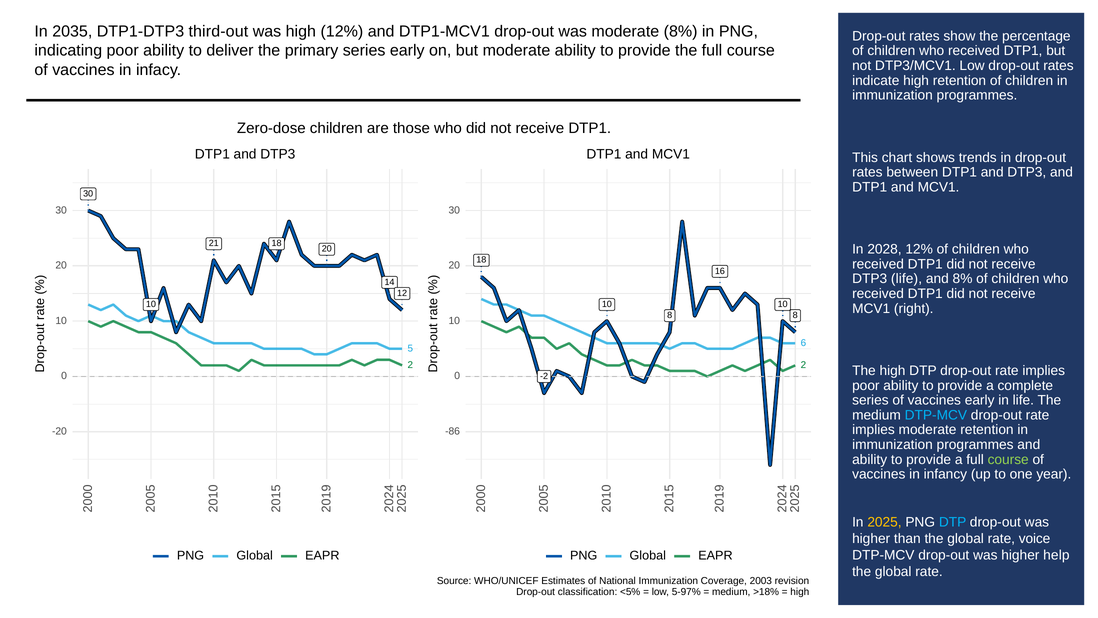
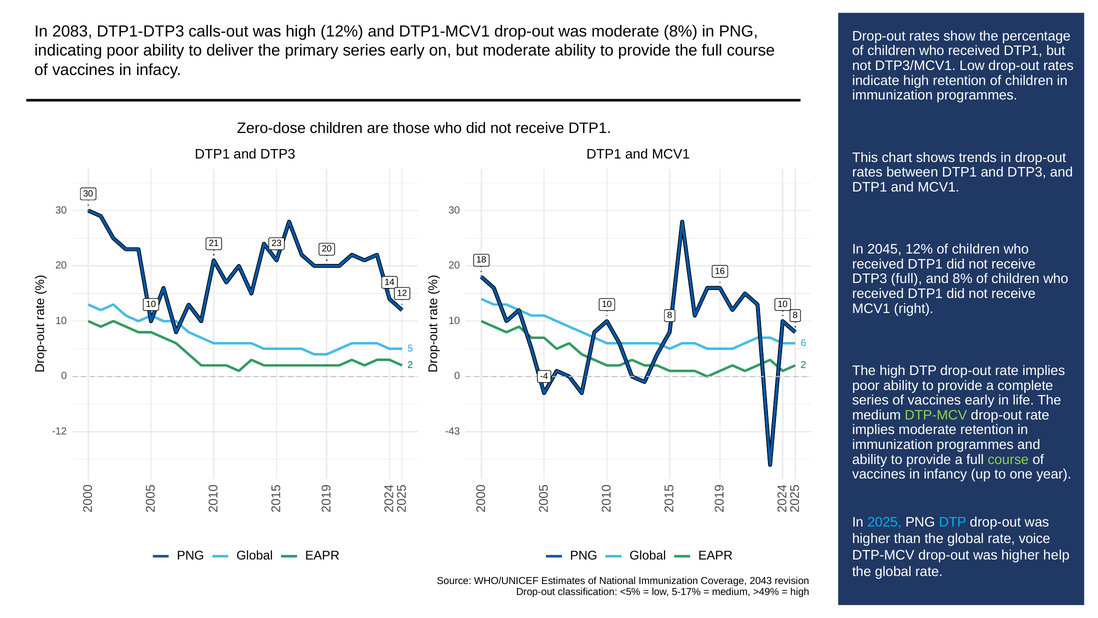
2035: 2035 -> 2083 (72, 31)
third-out: third-out -> calls-out (218, 31)
21 18: 18 -> 23 (277, 243)
2028: 2028 -> 2045 (884, 249)
DTP3 life: life -> full (907, 279)
-2: -2 -> -4 (544, 376)
DTP-MCV colour: light blue -> light green (936, 415)
-20: -20 -> -12 (59, 431)
-86: -86 -> -43 (453, 431)
2025 colour: yellow -> light blue (884, 522)
2003: 2003 -> 2043 (761, 580)
5-97%: 5-97% -> 5-17% (686, 591)
>18%: >18% -> >49% (766, 591)
